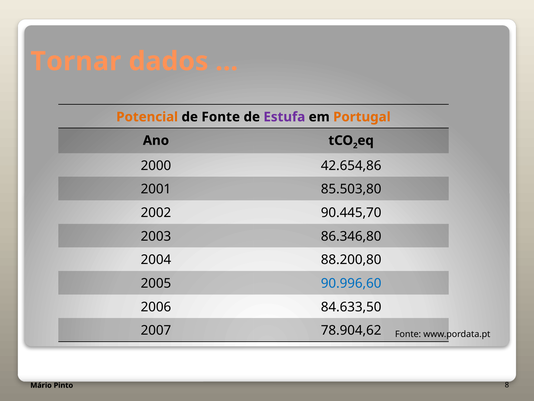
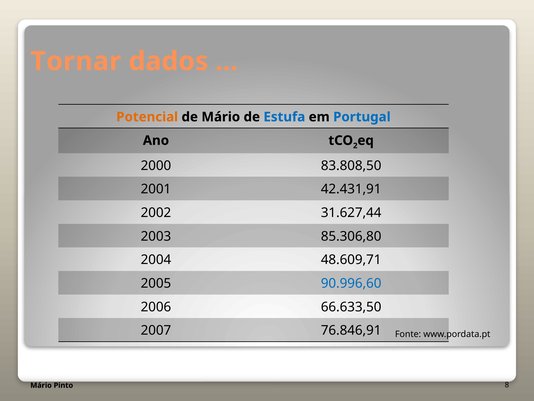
de Fonte: Fonte -> Mário (221, 117)
Estufa colour: purple -> blue (284, 117)
Portugal colour: orange -> blue (362, 117)
42.654,86: 42.654,86 -> 83.808,50 (351, 165)
85.503,80: 85.503,80 -> 42.431,91 (351, 189)
90.445,70: 90.445,70 -> 31.627,44 (351, 213)
86.346,80: 86.346,80 -> 85.306,80 (351, 236)
88.200,80: 88.200,80 -> 48.609,71 (351, 260)
84.633,50: 84.633,50 -> 66.633,50 (351, 307)
78.904,62: 78.904,62 -> 76.846,91 (351, 330)
